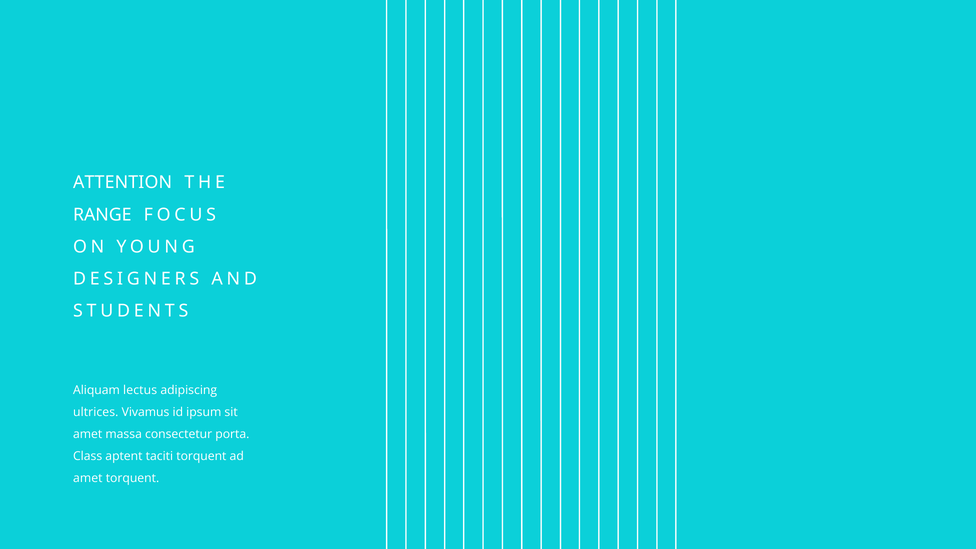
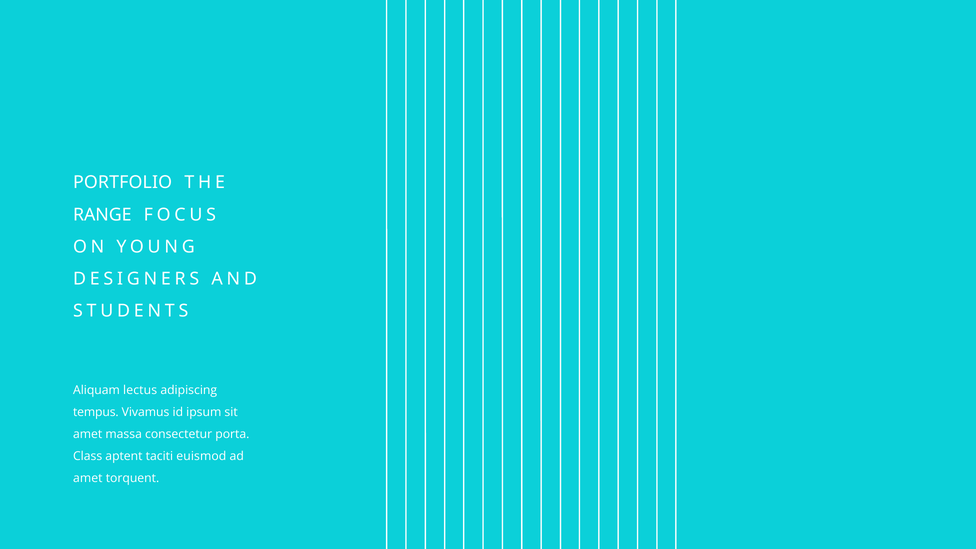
ATTENTION: ATTENTION -> PORTFOLIO (123, 183)
ultrices: ultrices -> tempus (96, 412)
taciti torquent: torquent -> euismod (201, 456)
